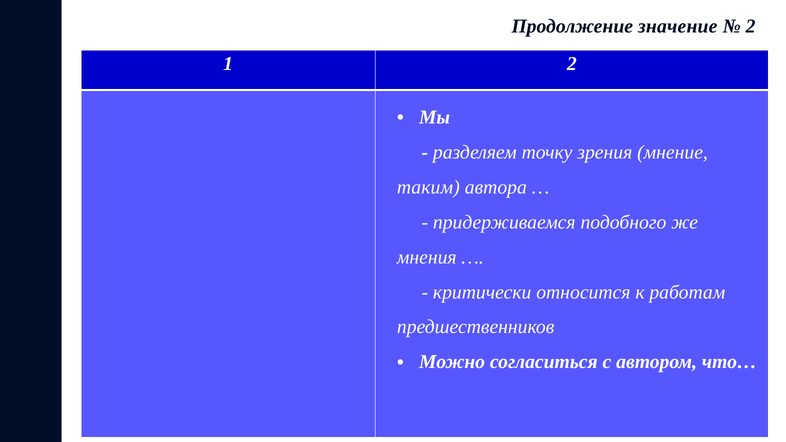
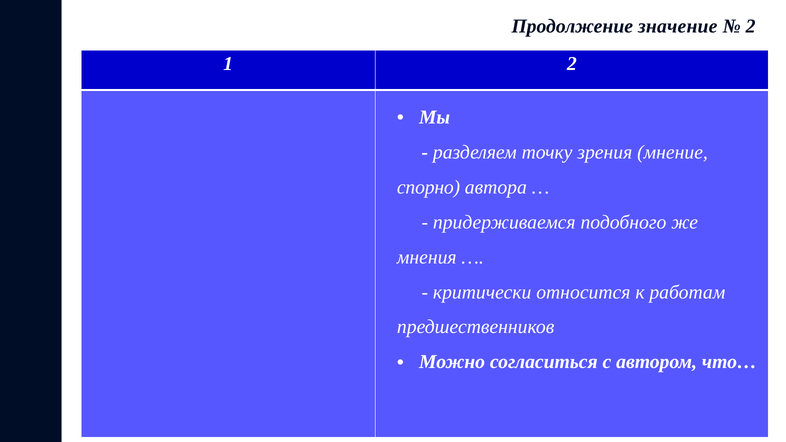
таким: таким -> спорно (429, 187)
